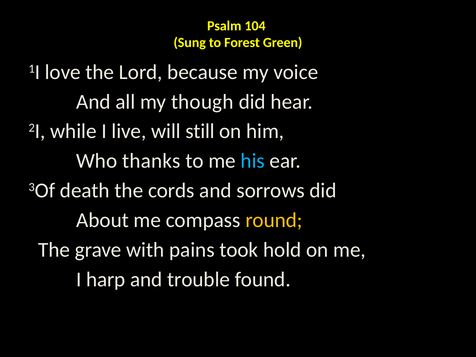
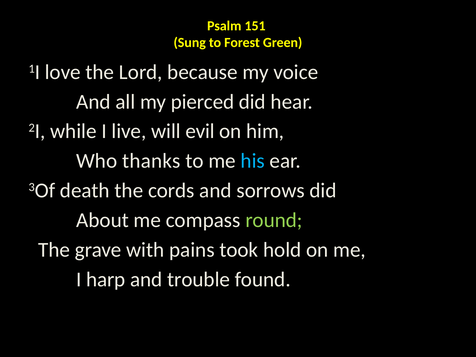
104: 104 -> 151 (255, 26)
though: though -> pierced (203, 102)
still: still -> evil (200, 131)
round colour: yellow -> light green (274, 220)
